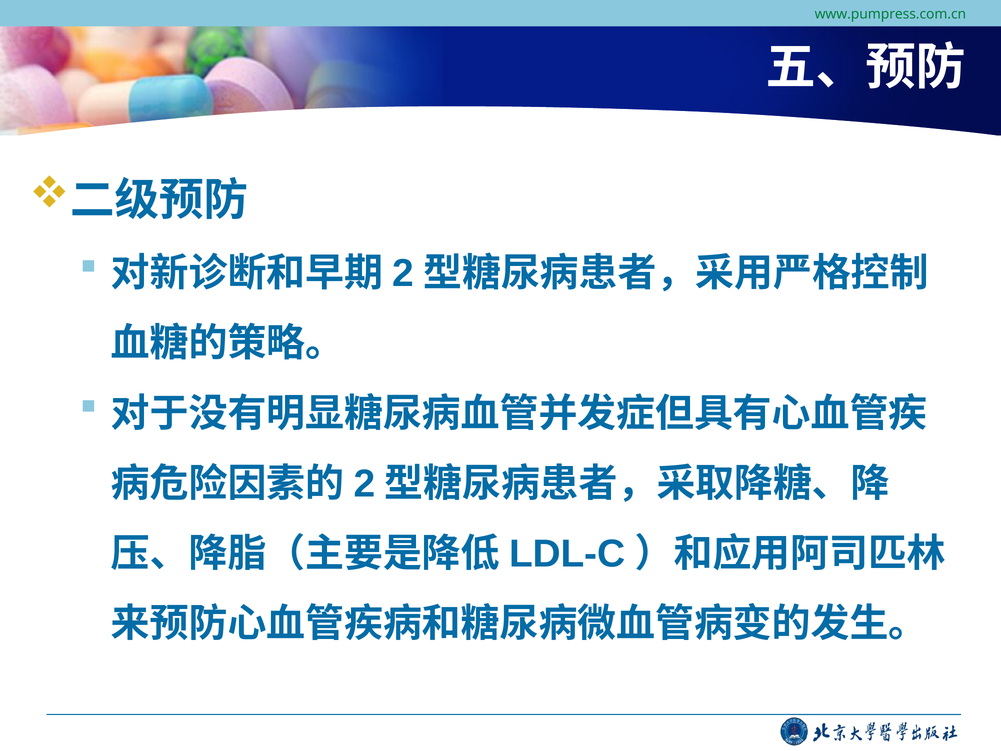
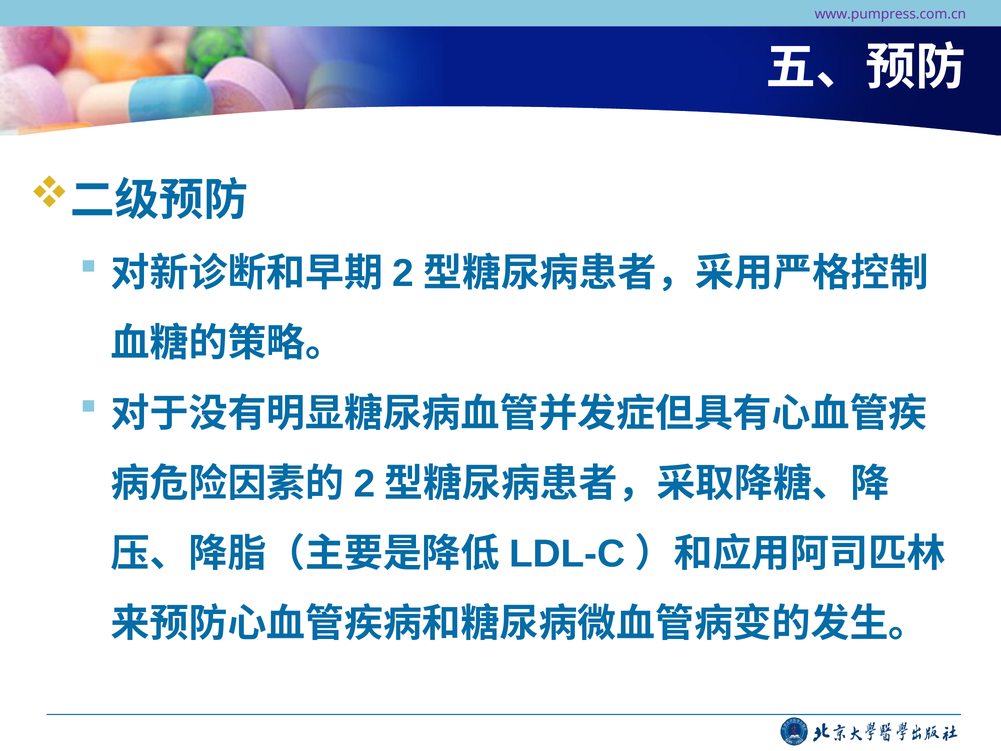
www.pumpress.com.cn colour: green -> purple (890, 14)
